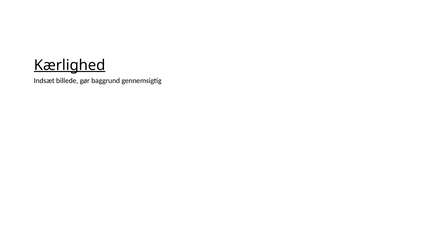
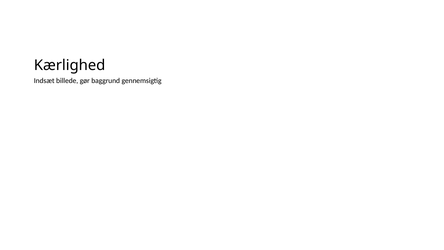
Kærlighed underline: present -> none (70, 65)
